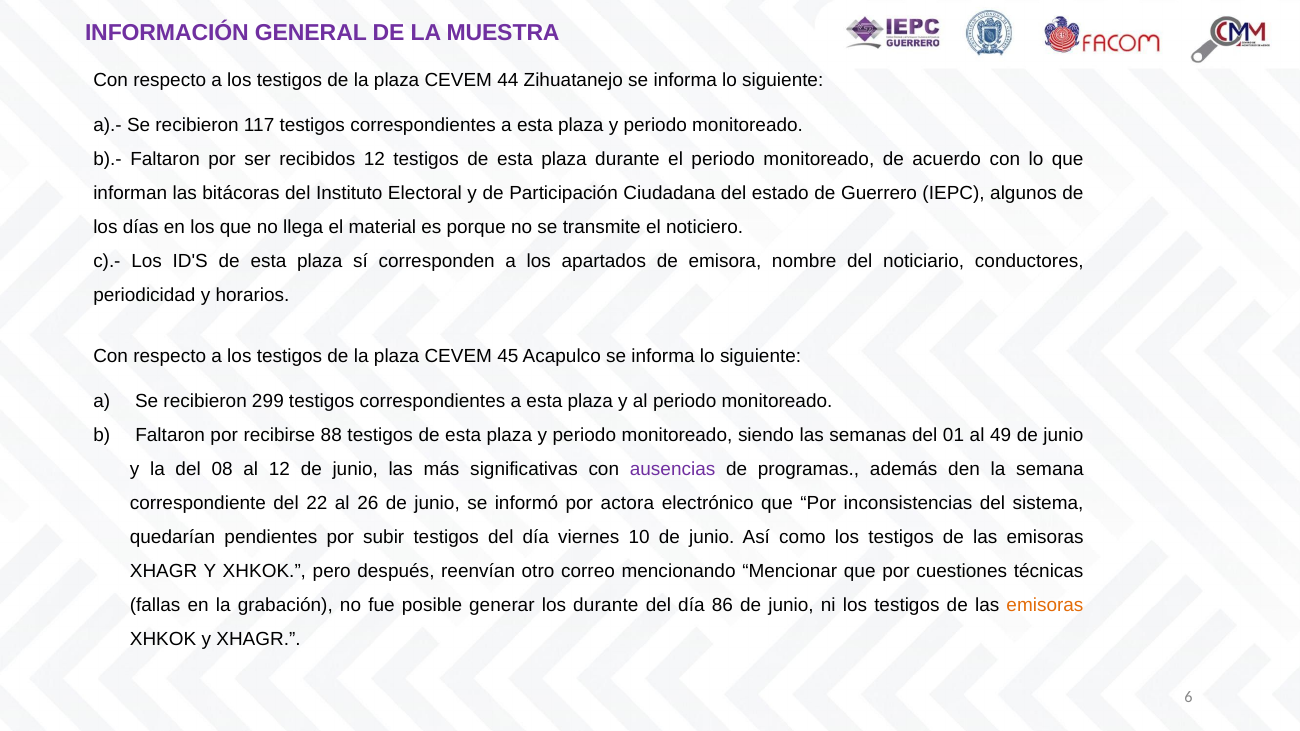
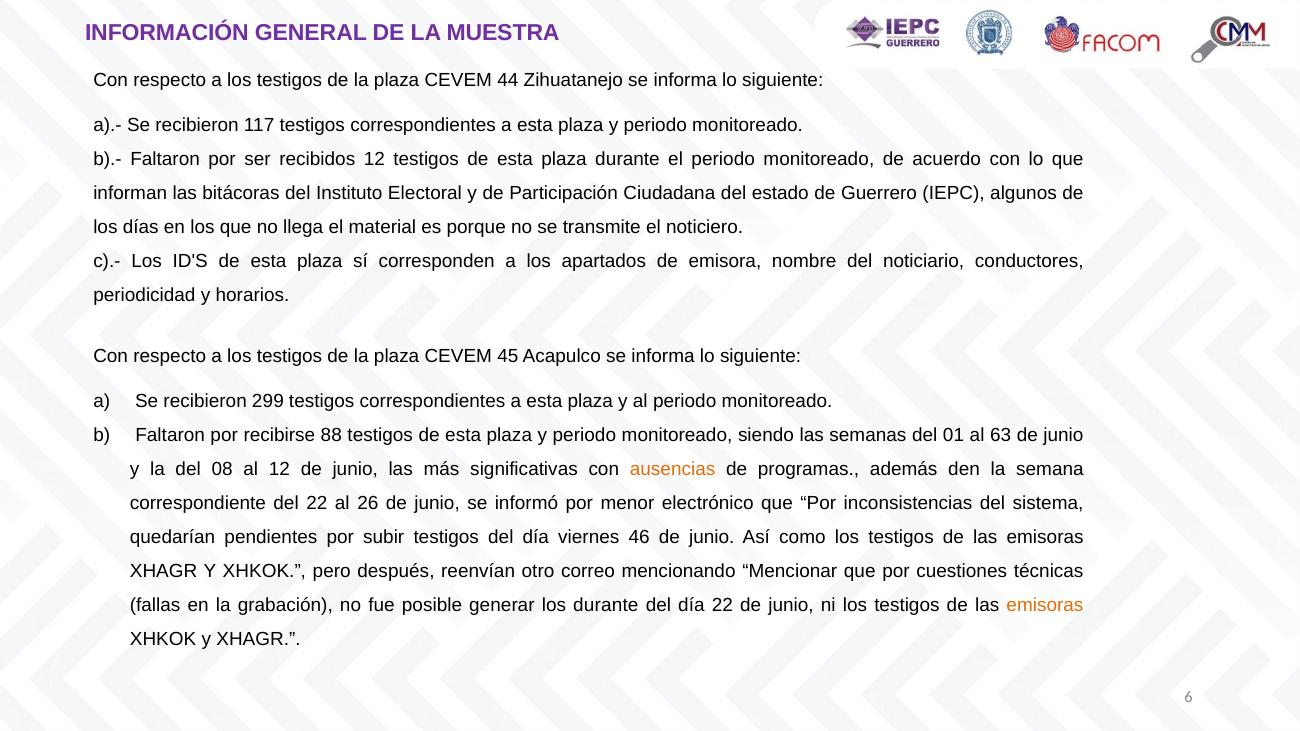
49: 49 -> 63 (1001, 435)
ausencias colour: purple -> orange (673, 469)
actora: actora -> menor (627, 503)
10: 10 -> 46 (639, 537)
día 86: 86 -> 22 (722, 606)
